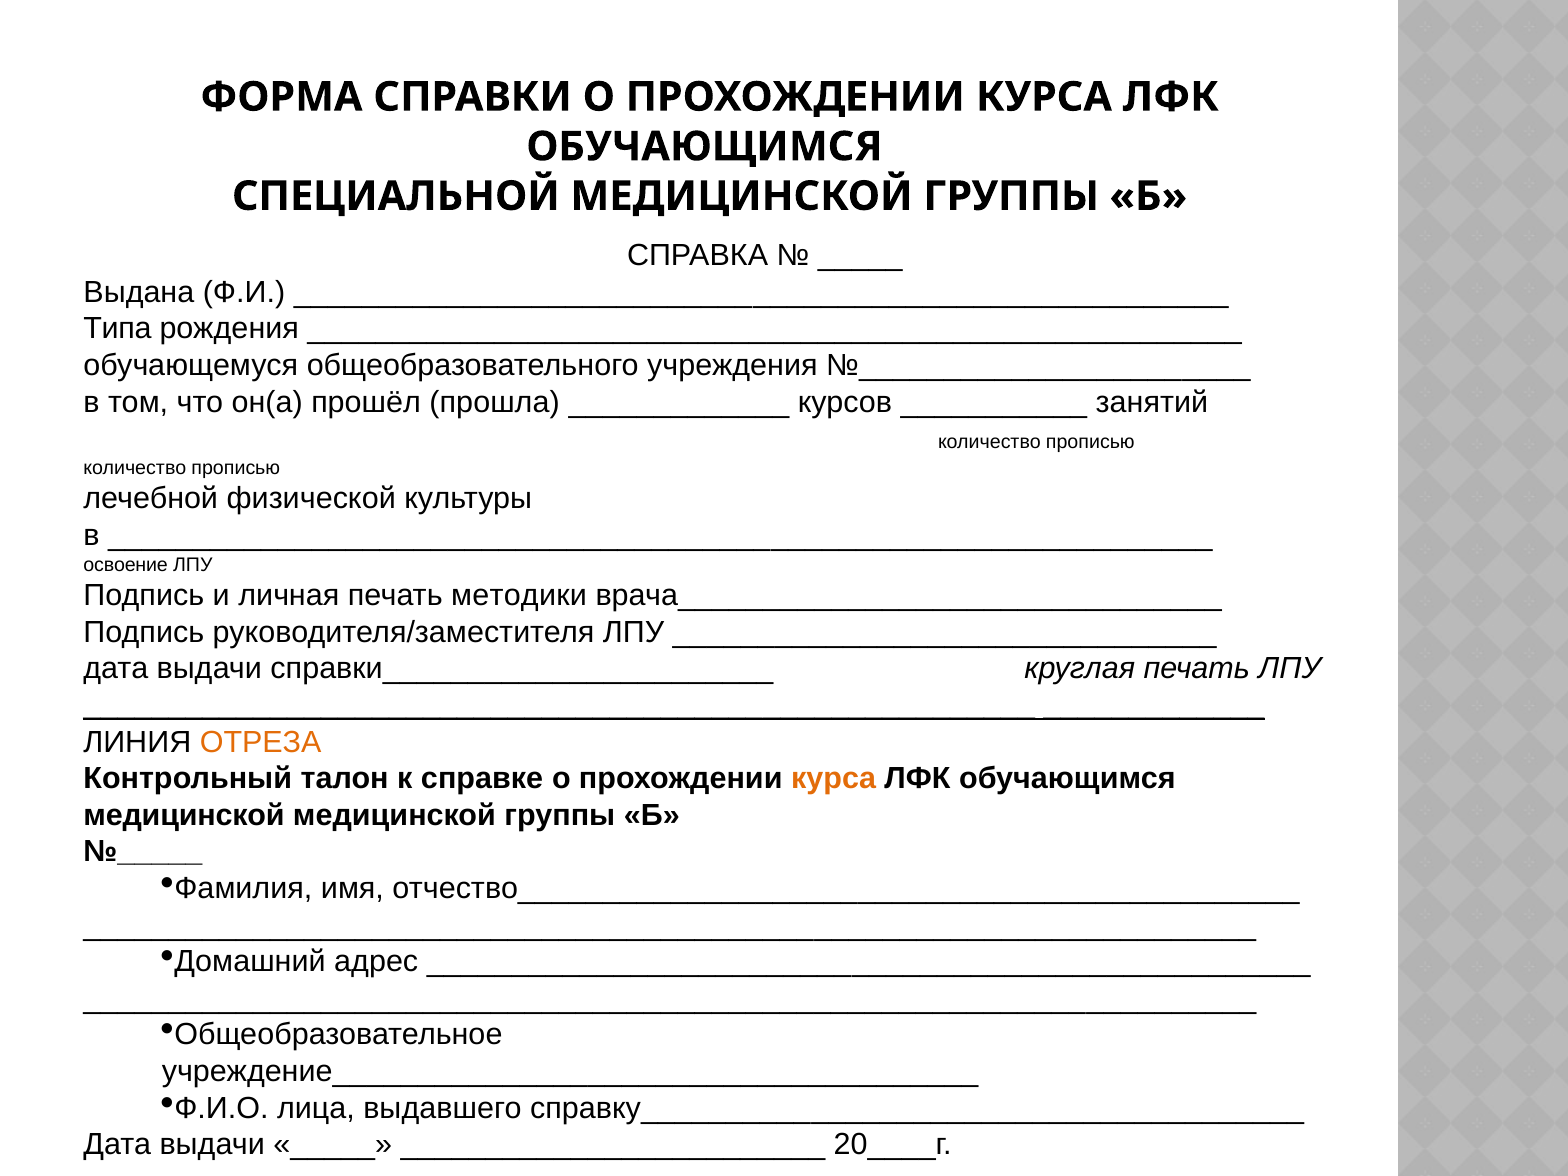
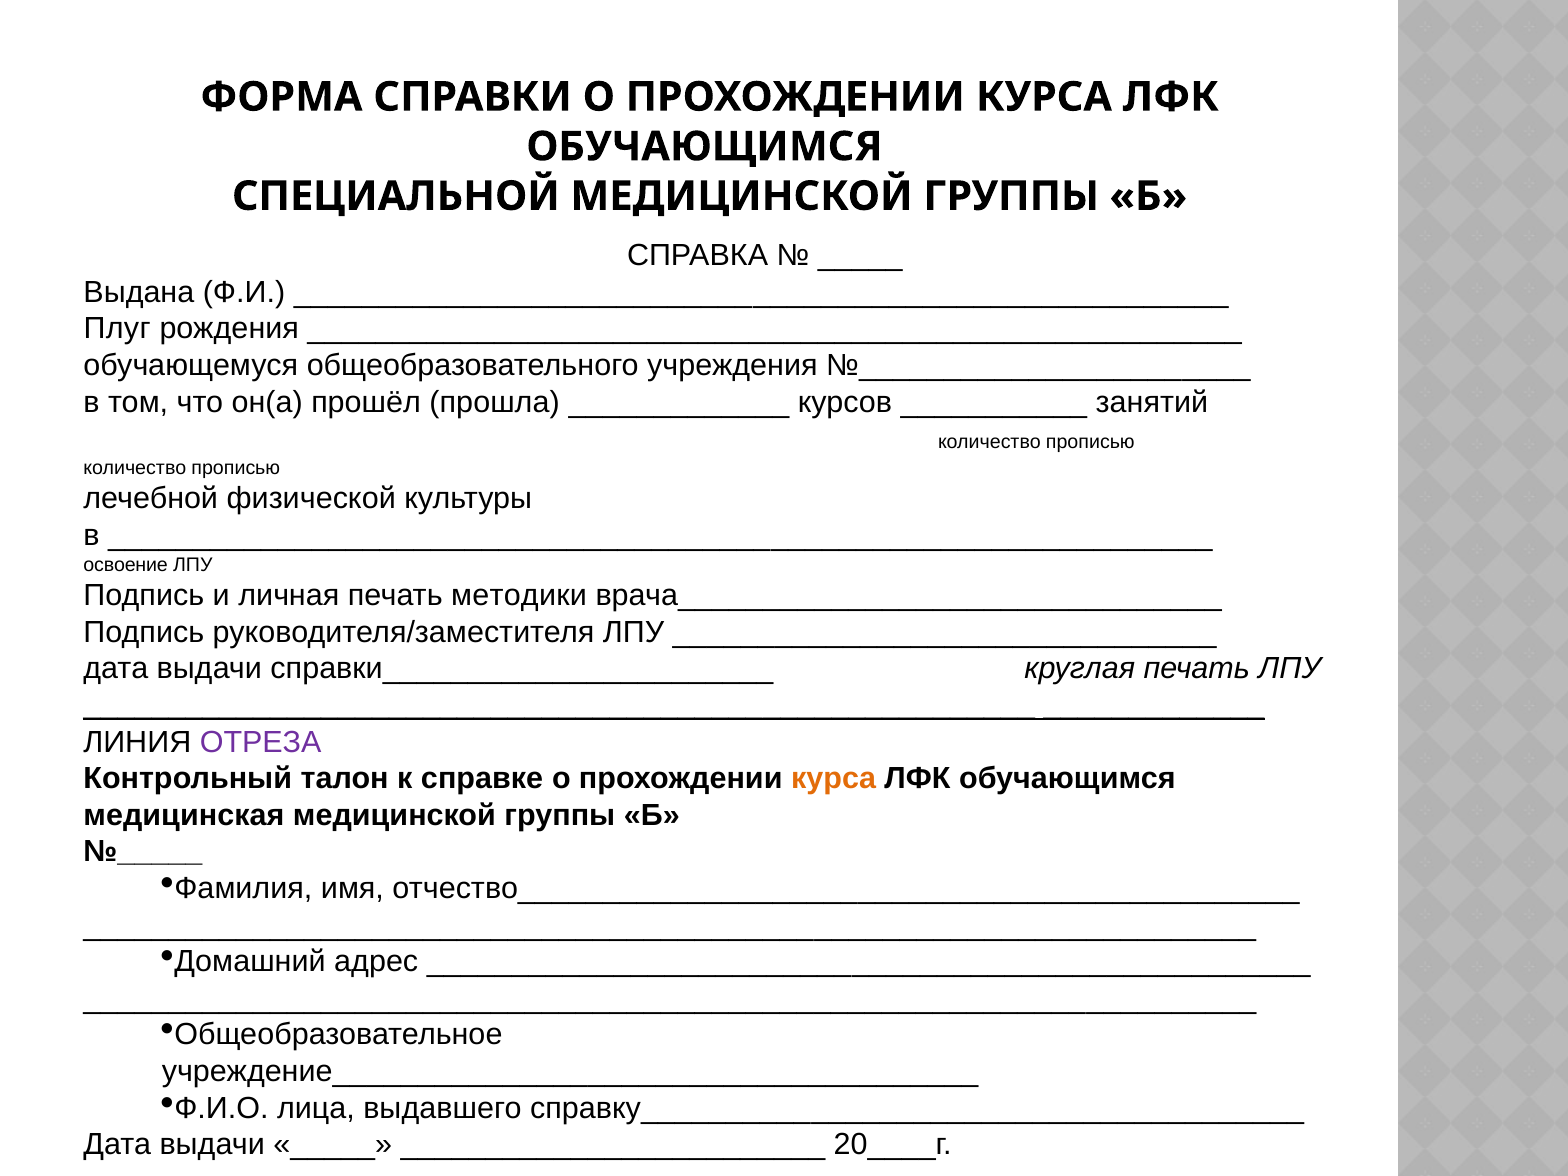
Типа: Типа -> Плуг (117, 329)
ОТРЕЗА colour: orange -> purple (261, 742)
медицинской: медицинской -> медицинская (184, 815)
